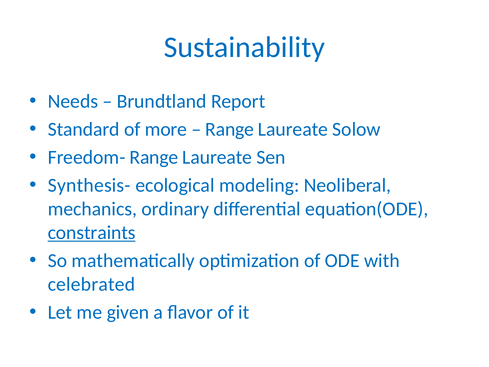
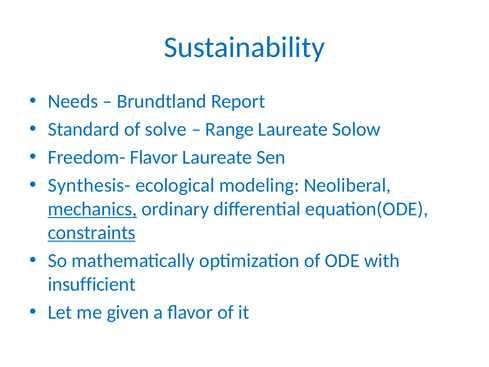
more: more -> solve (166, 129)
Freedom- Range: Range -> Flavor (154, 157)
mechanics underline: none -> present (92, 209)
celebrated: celebrated -> insufficient (92, 284)
